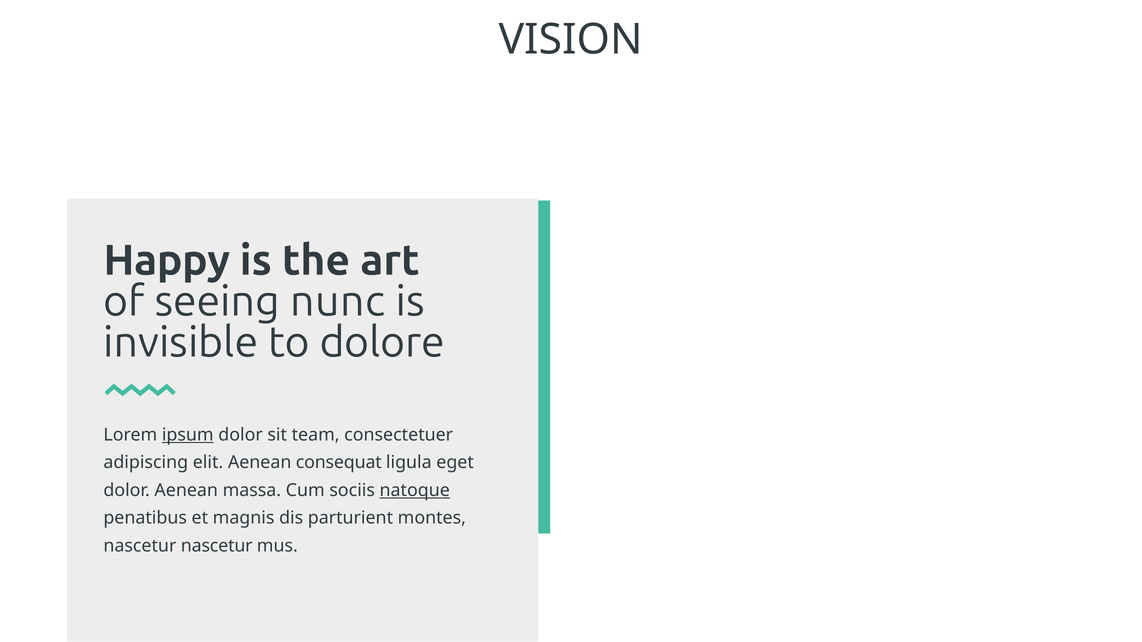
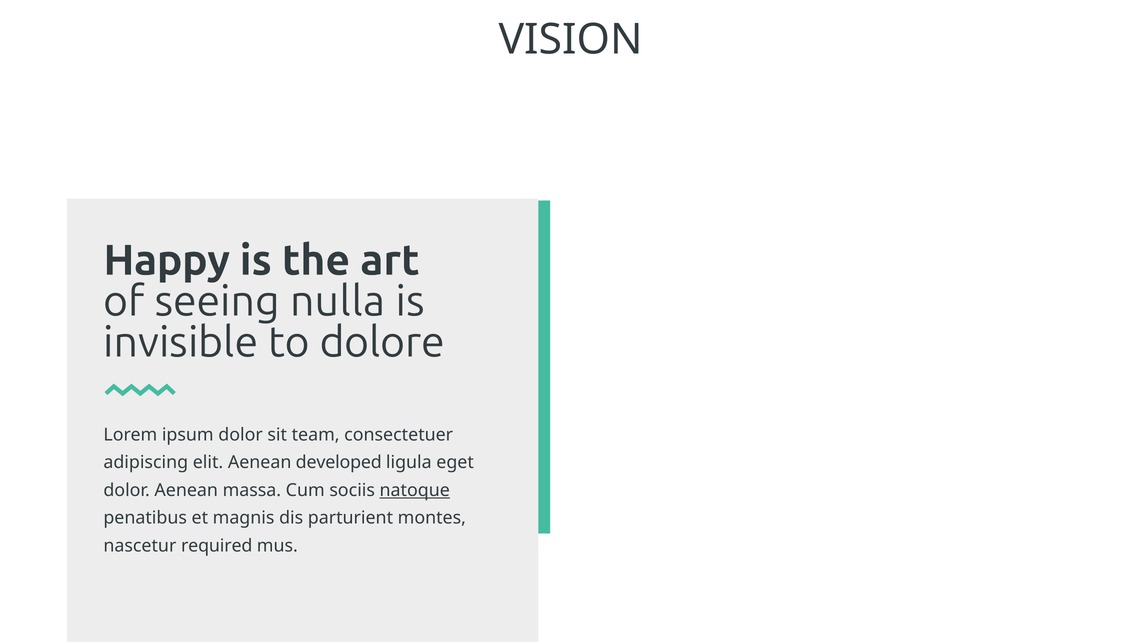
nunc: nunc -> nulla (338, 302)
ipsum underline: present -> none (188, 435)
consequat: consequat -> developed (339, 463)
nascetur nascetur: nascetur -> required (217, 546)
